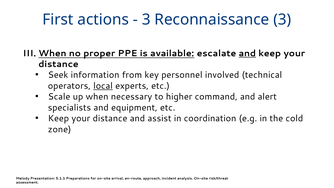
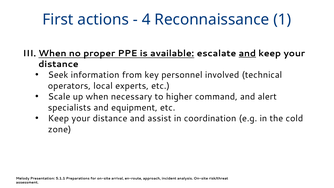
3: 3 -> 4 (146, 20)
Reconnaissance 3: 3 -> 1 (282, 20)
local underline: present -> none (103, 86)
